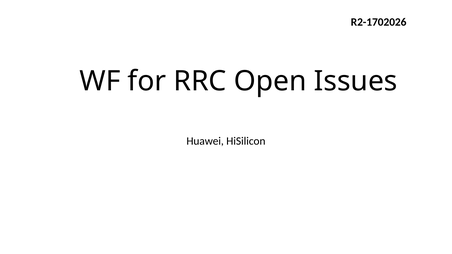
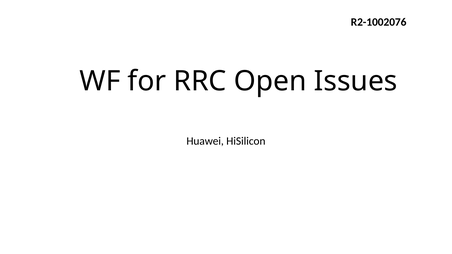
R2-1702026: R2-1702026 -> R2-1002076 (379, 22)
